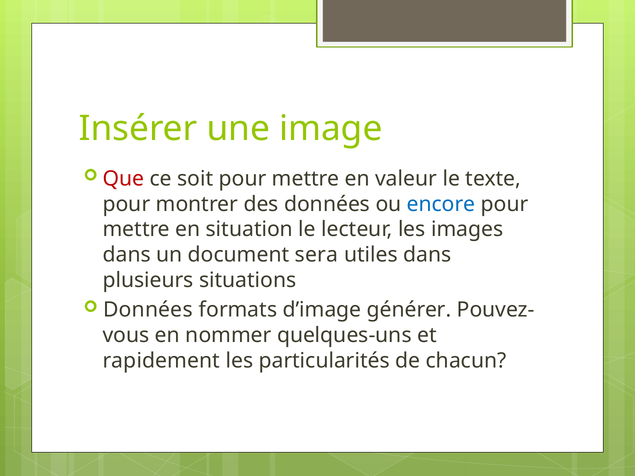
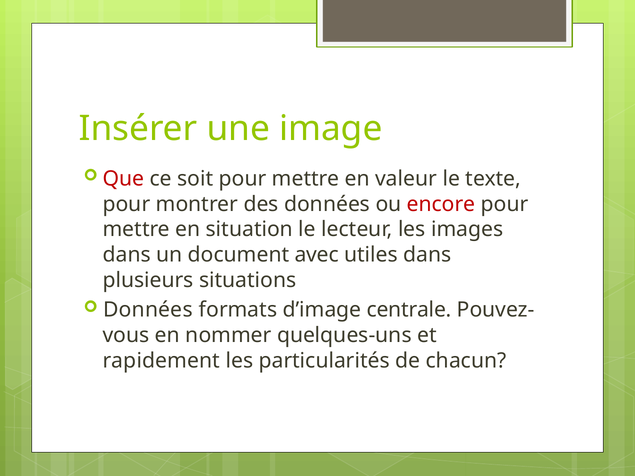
encore colour: blue -> red (441, 204)
sera: sera -> avec (317, 255)
générer: générer -> centrale (409, 310)
